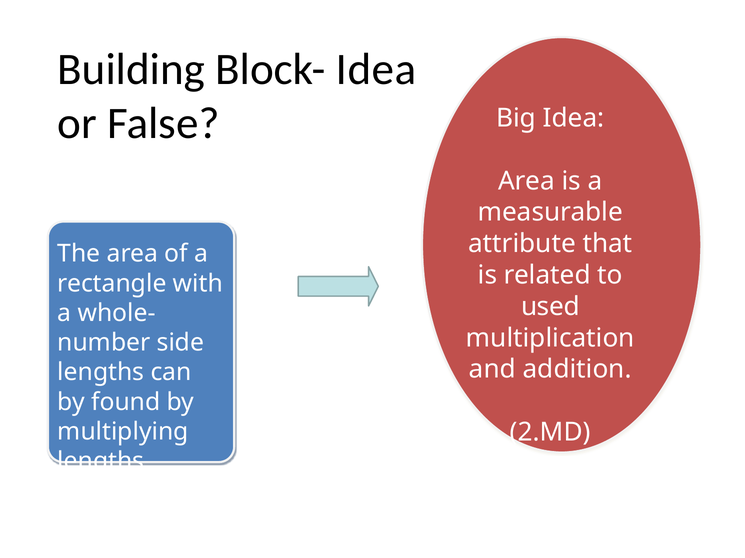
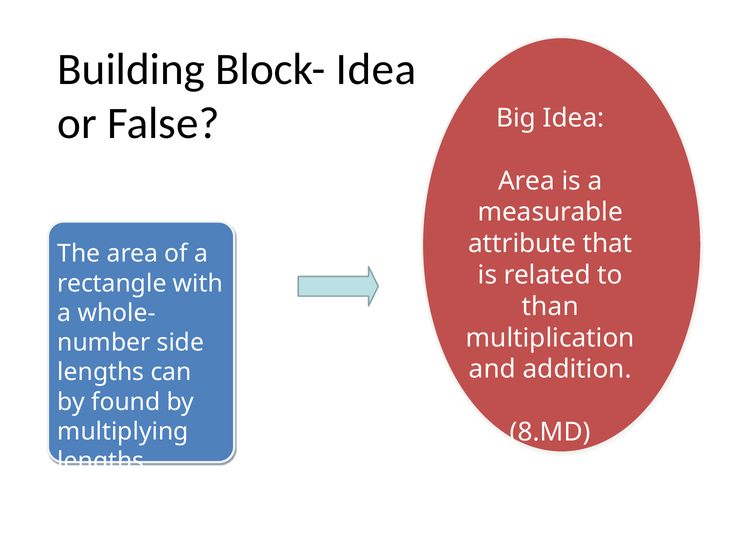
used: used -> than (550, 307)
2.MD: 2.MD -> 8.MD (550, 433)
